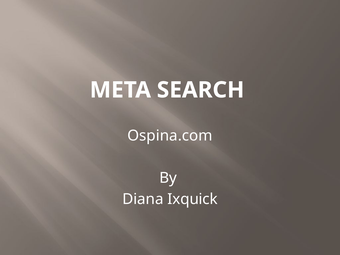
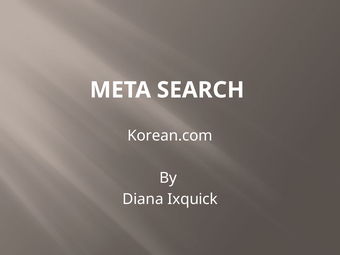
Ospina.com: Ospina.com -> Korean.com (170, 136)
